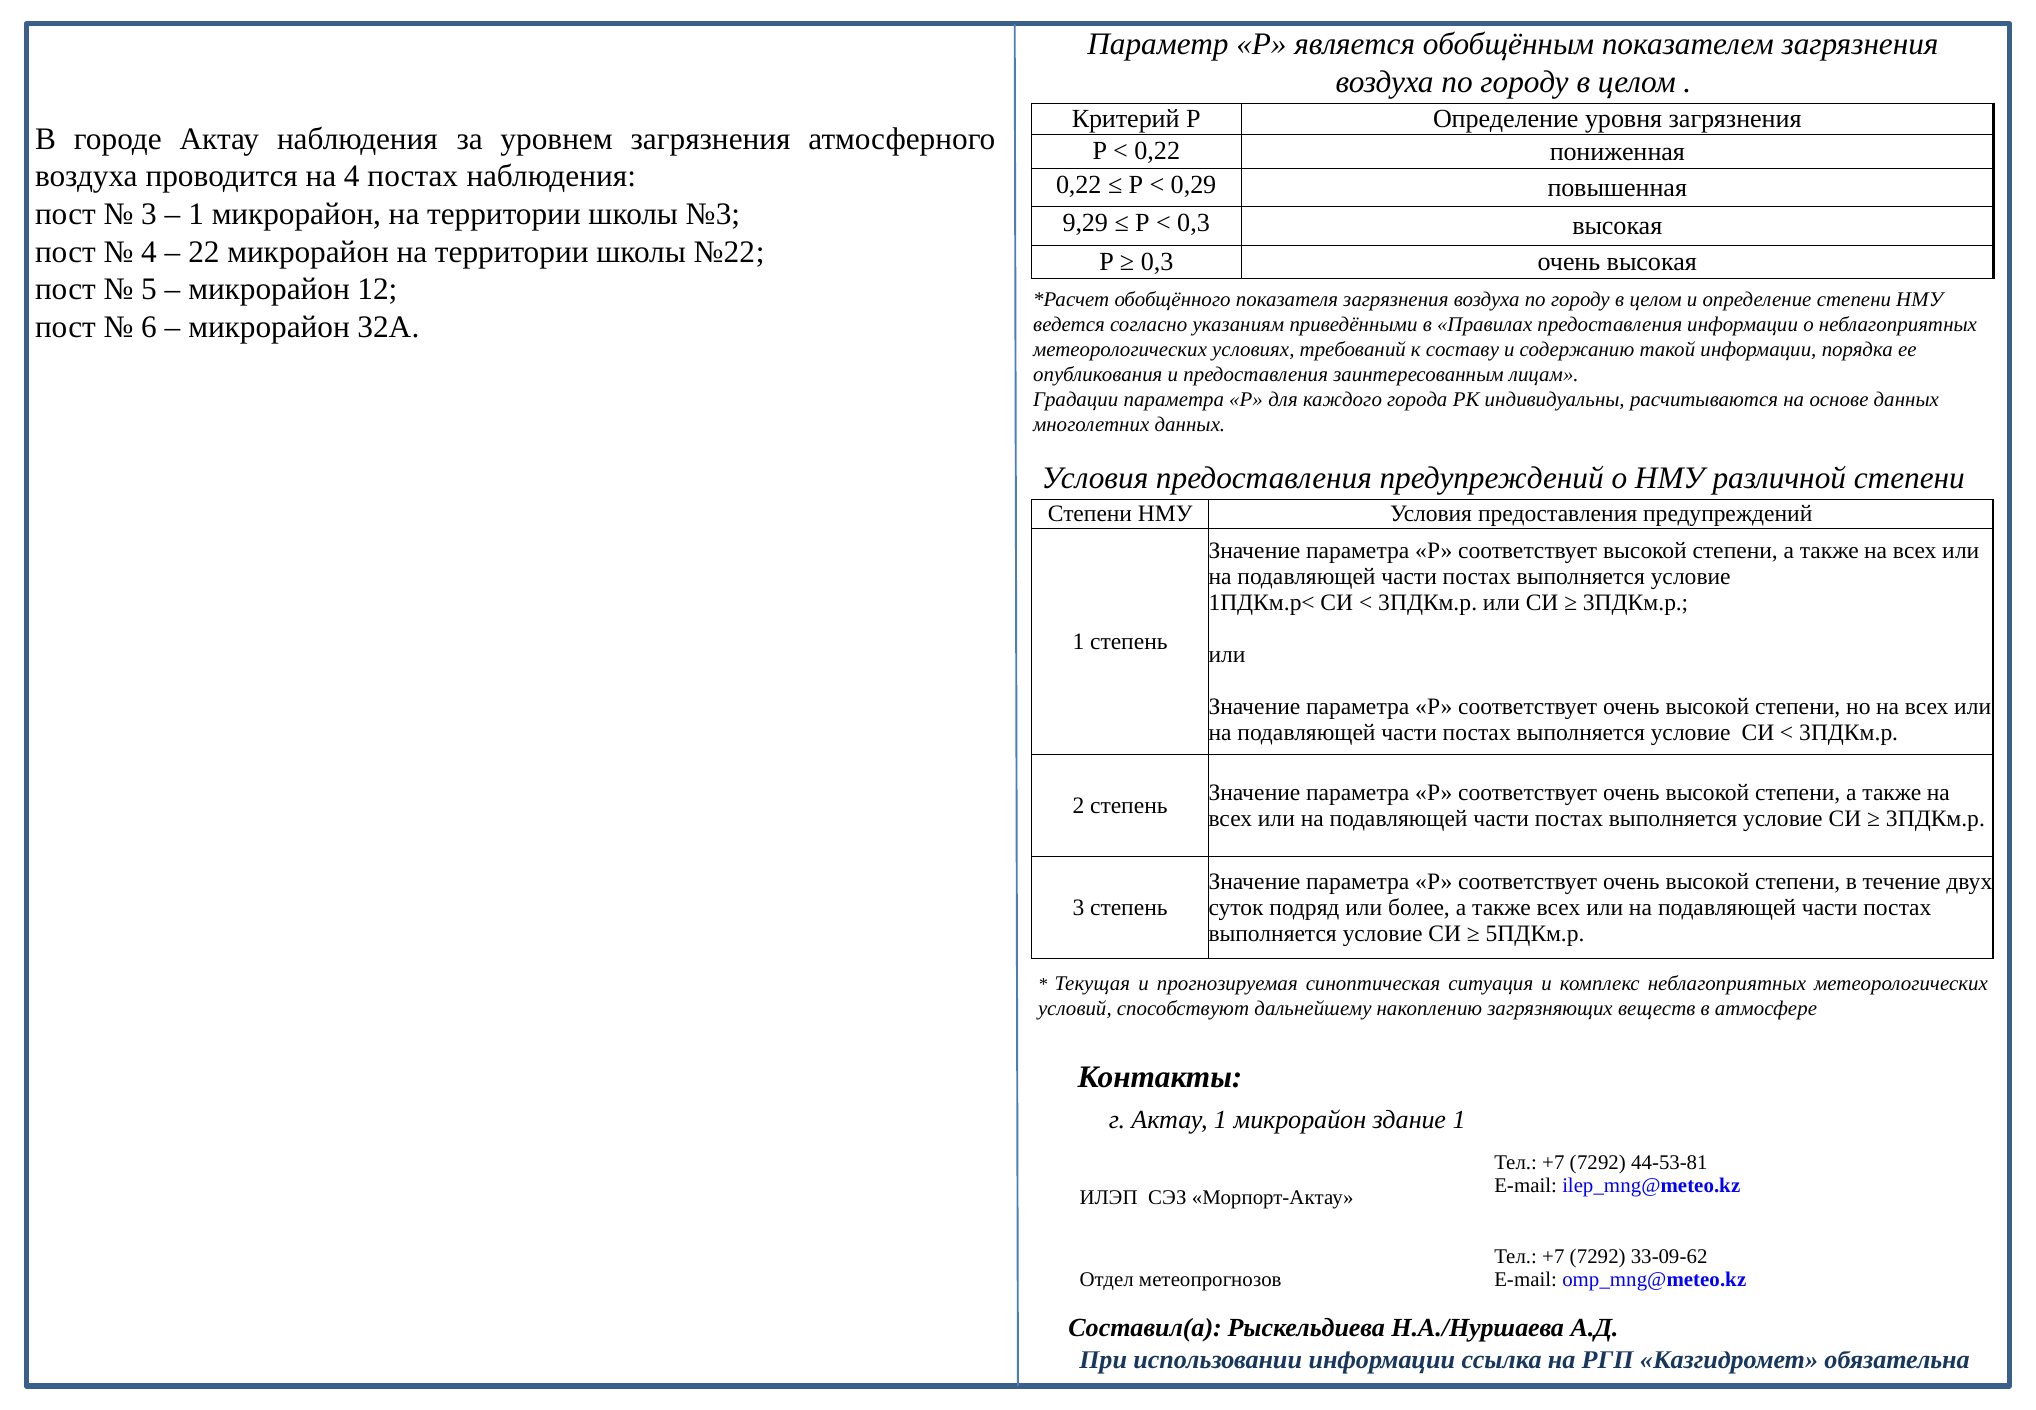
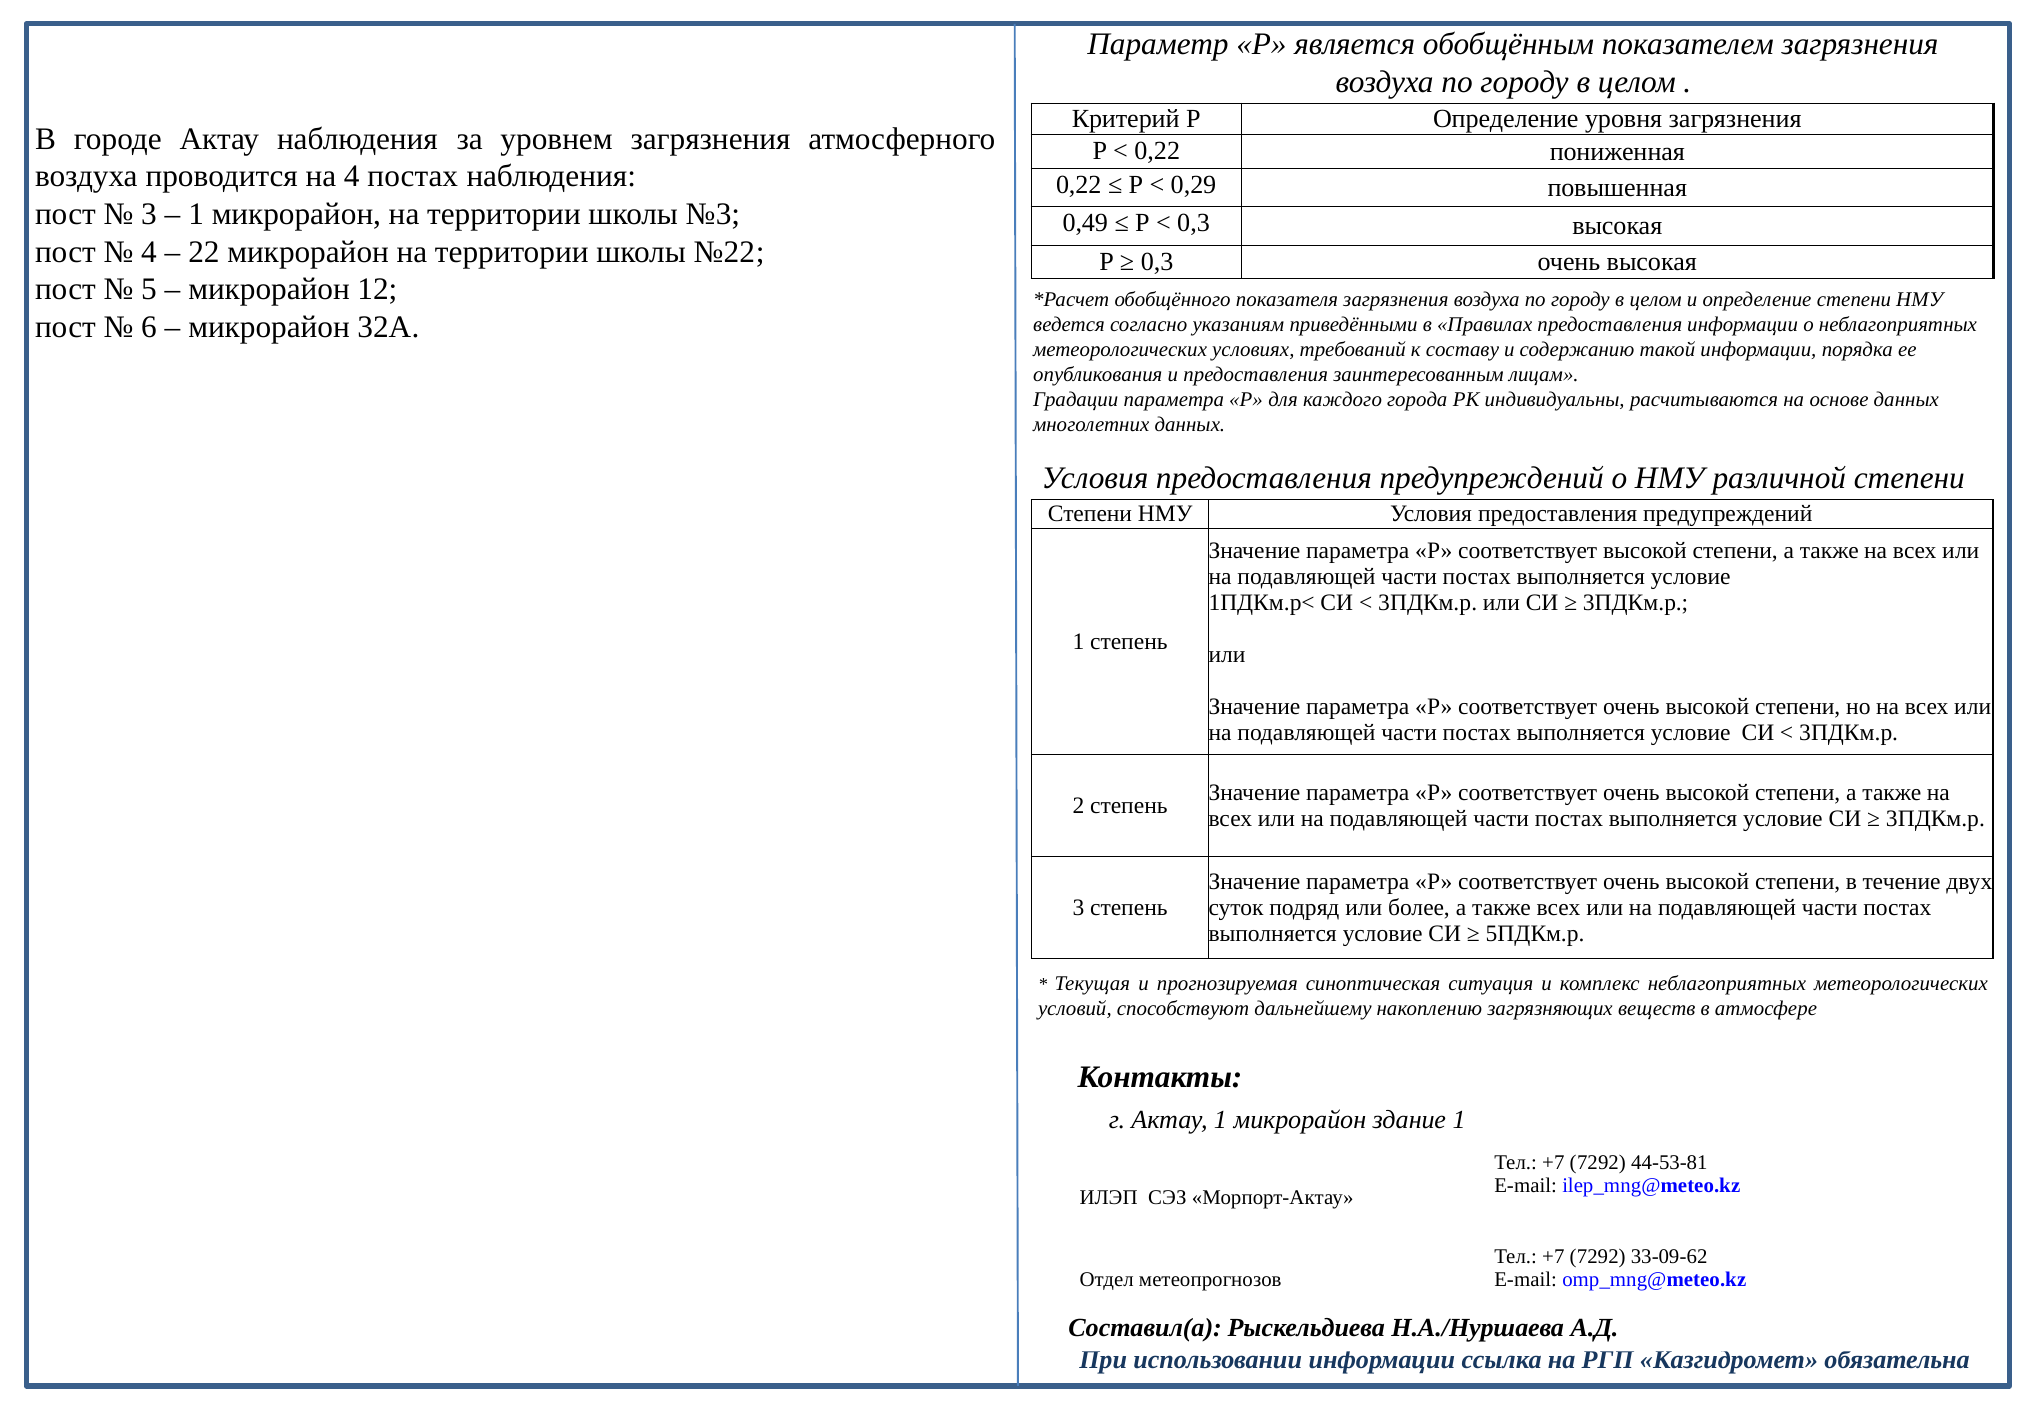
9,29: 9,29 -> 0,49 (1085, 223)
